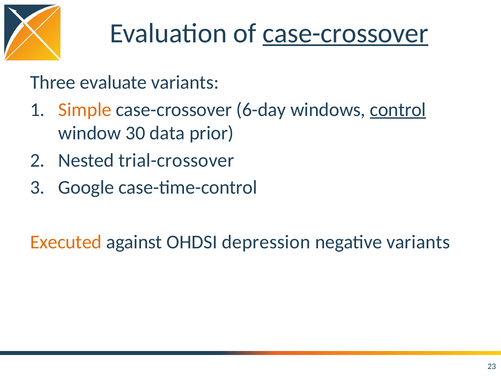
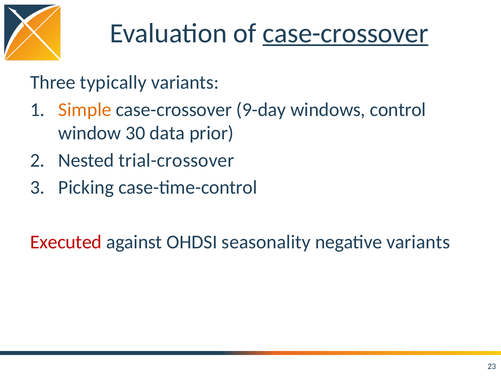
evaluate: evaluate -> typically (113, 82)
6-day: 6-day -> 9-day (261, 110)
control underline: present -> none (398, 110)
Google: Google -> Picking (86, 187)
Executed colour: orange -> red (66, 242)
depression: depression -> seasonality (266, 242)
